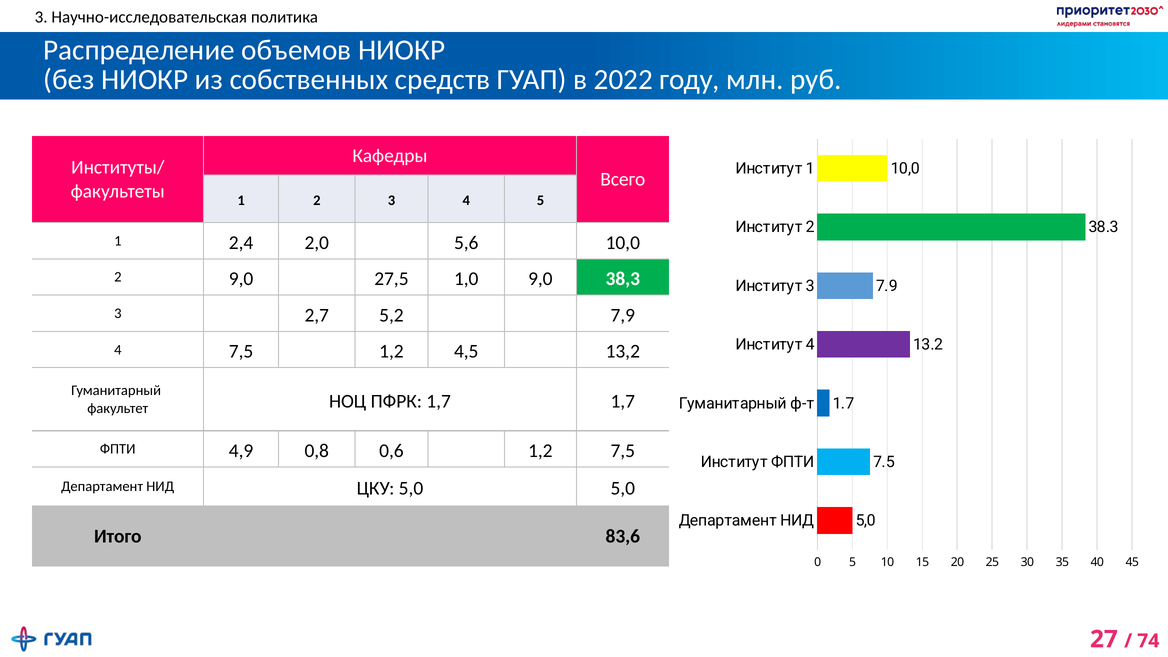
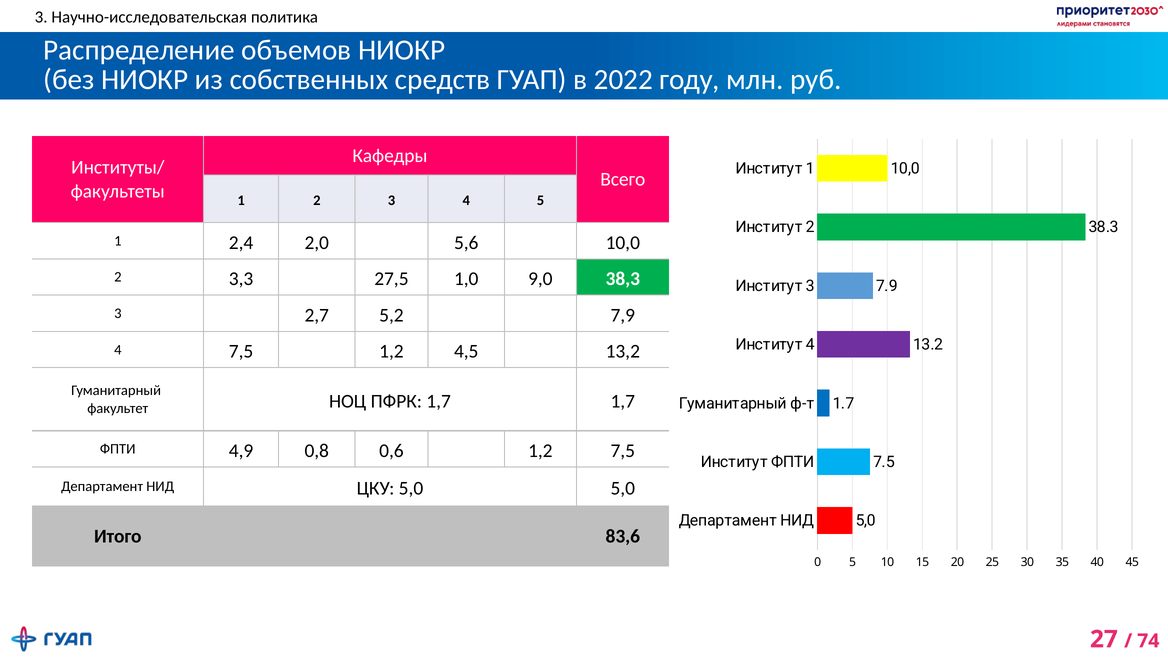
2 9,0: 9,0 -> 3,3 (241, 279)
